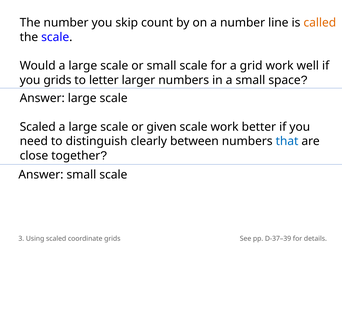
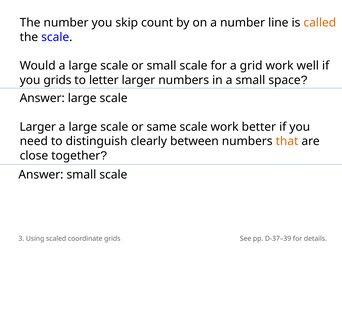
Scaled: Scaled -> Larger (38, 127)
given: given -> same (162, 127)
that colour: blue -> orange (287, 142)
